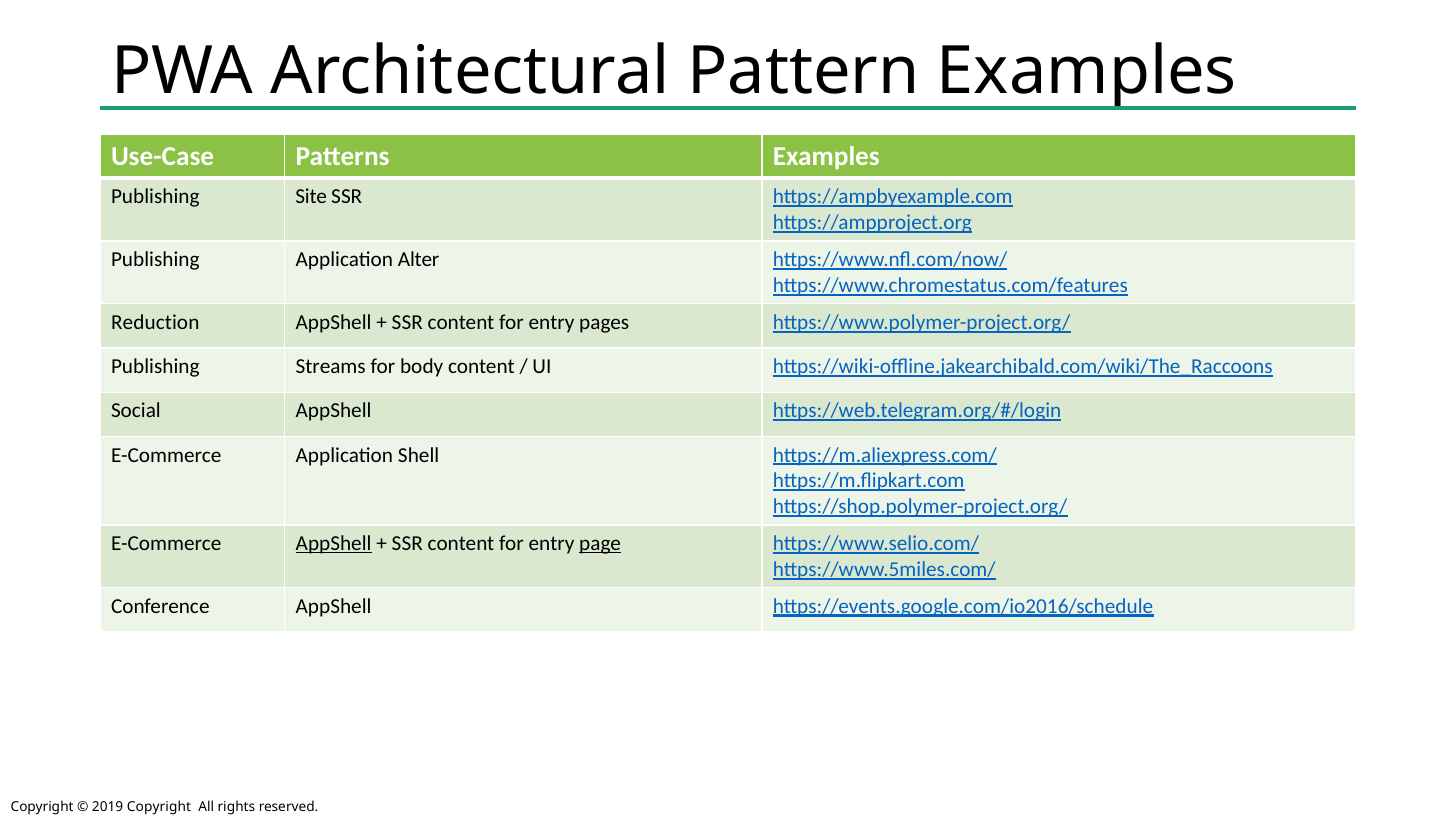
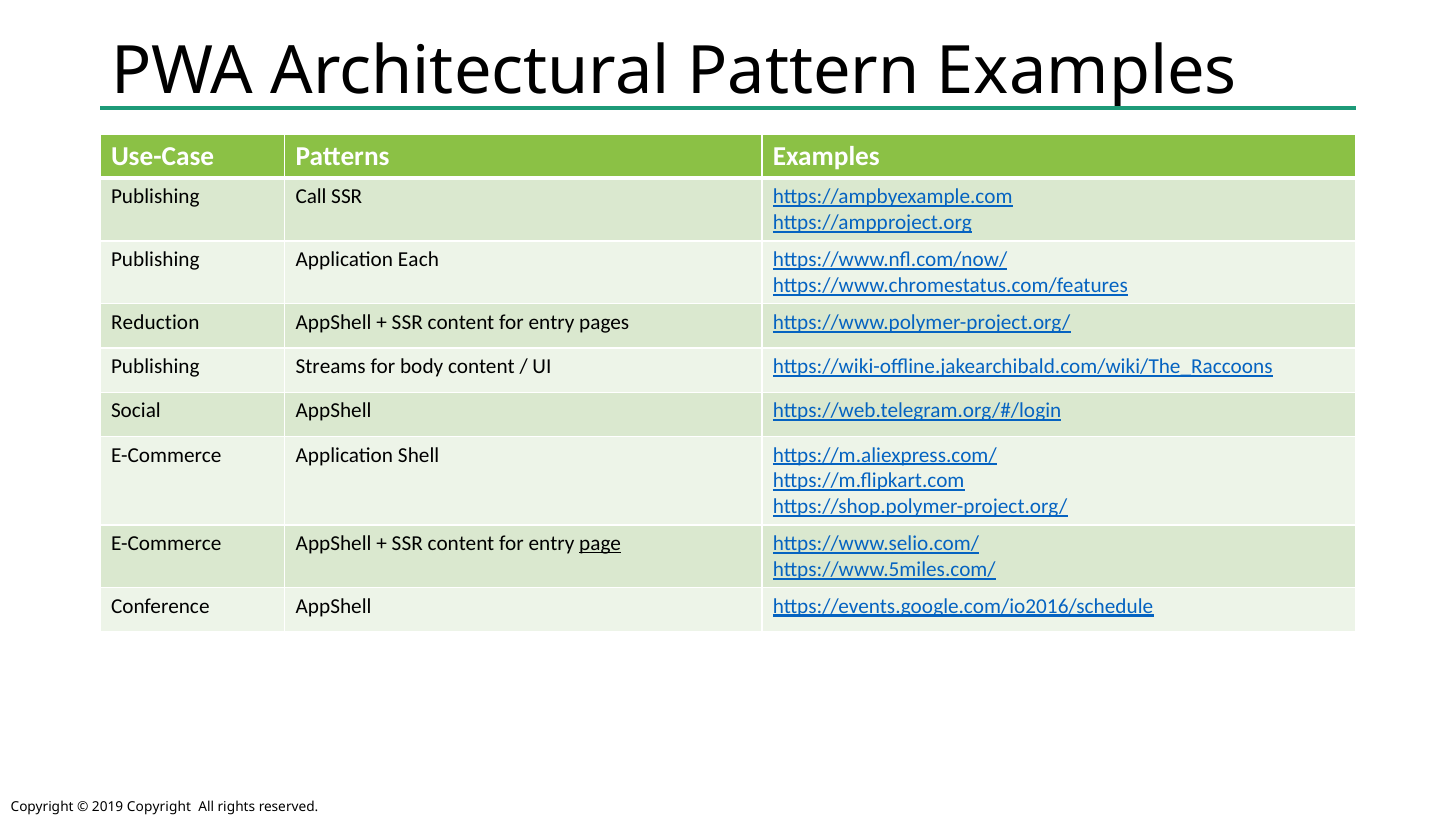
Site: Site -> Call (311, 197)
Alter: Alter -> Each (418, 260)
AppShell underline: present -> none (334, 544)
